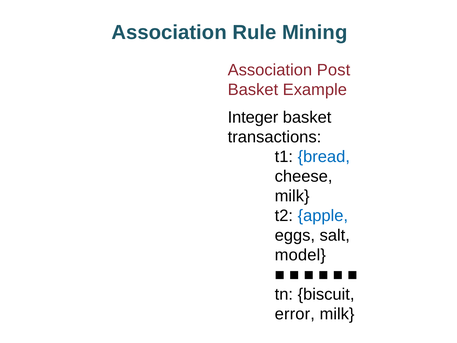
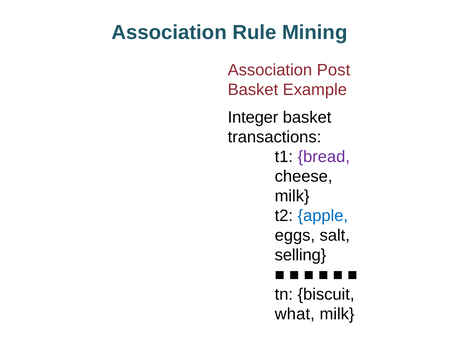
bread colour: blue -> purple (324, 157)
model: model -> selling (300, 255)
error: error -> what (295, 314)
